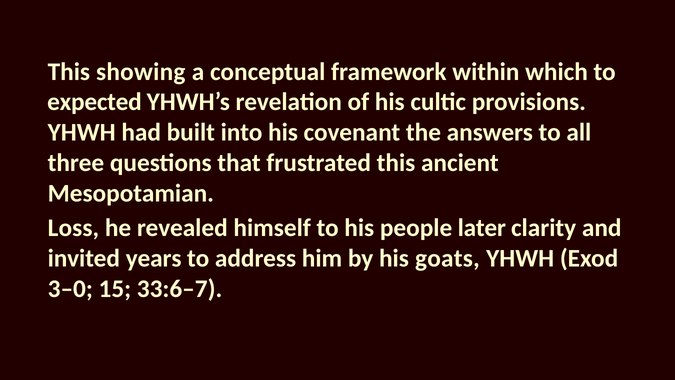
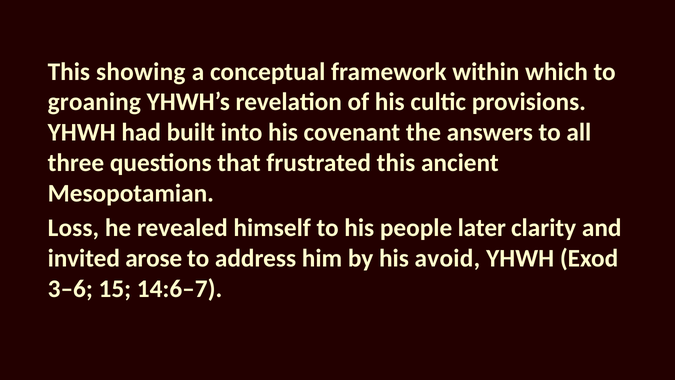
expected: expected -> groaning (94, 102)
years: years -> arose (154, 258)
goats: goats -> avoid (447, 258)
3–0: 3–0 -> 3–6 (70, 288)
33:6–7: 33:6–7 -> 14:6–7 (180, 288)
